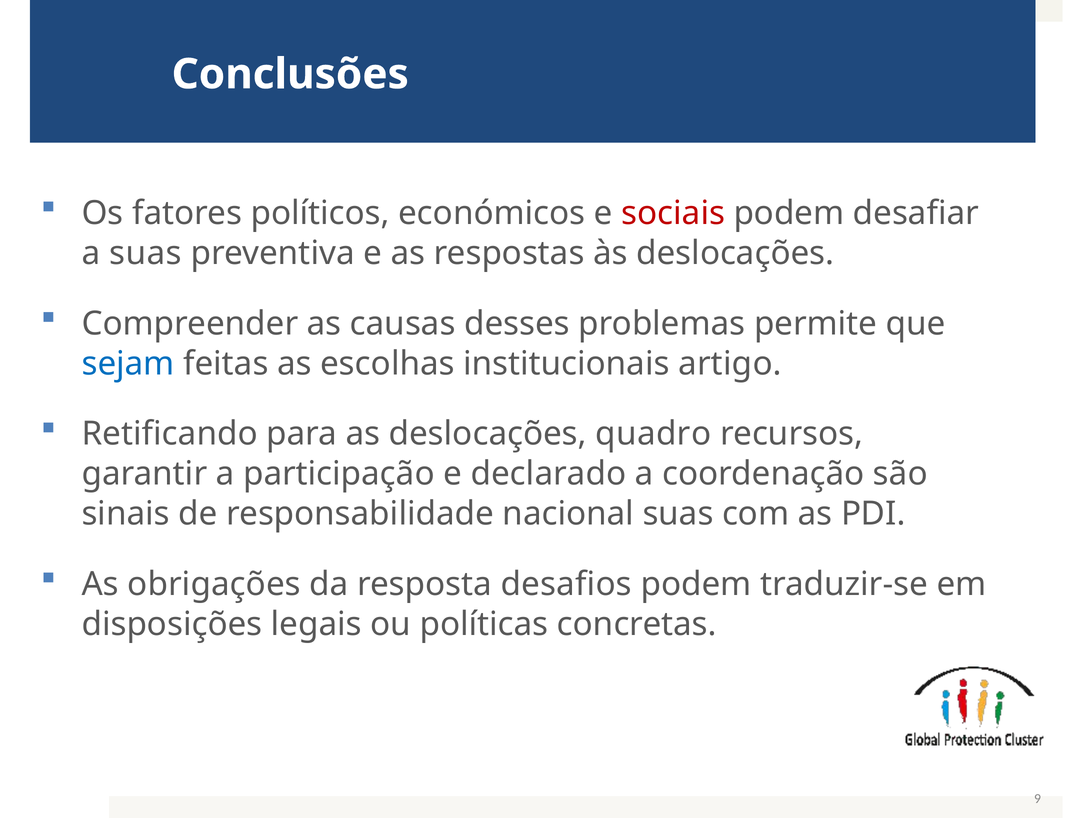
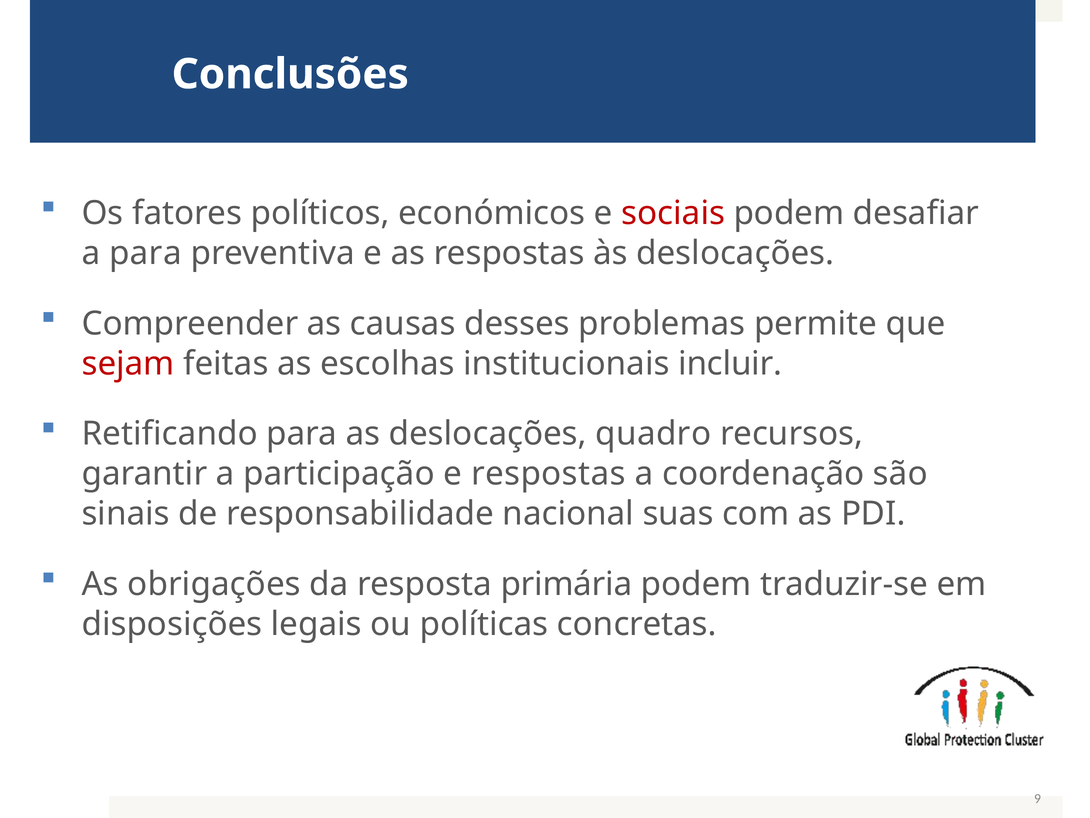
a suas: suas -> para (145, 253)
sejam colour: blue -> red (128, 363)
artigo: artigo -> incluir (730, 363)
e declarado: declarado -> respostas (548, 474)
desafios: desafios -> primária (566, 584)
